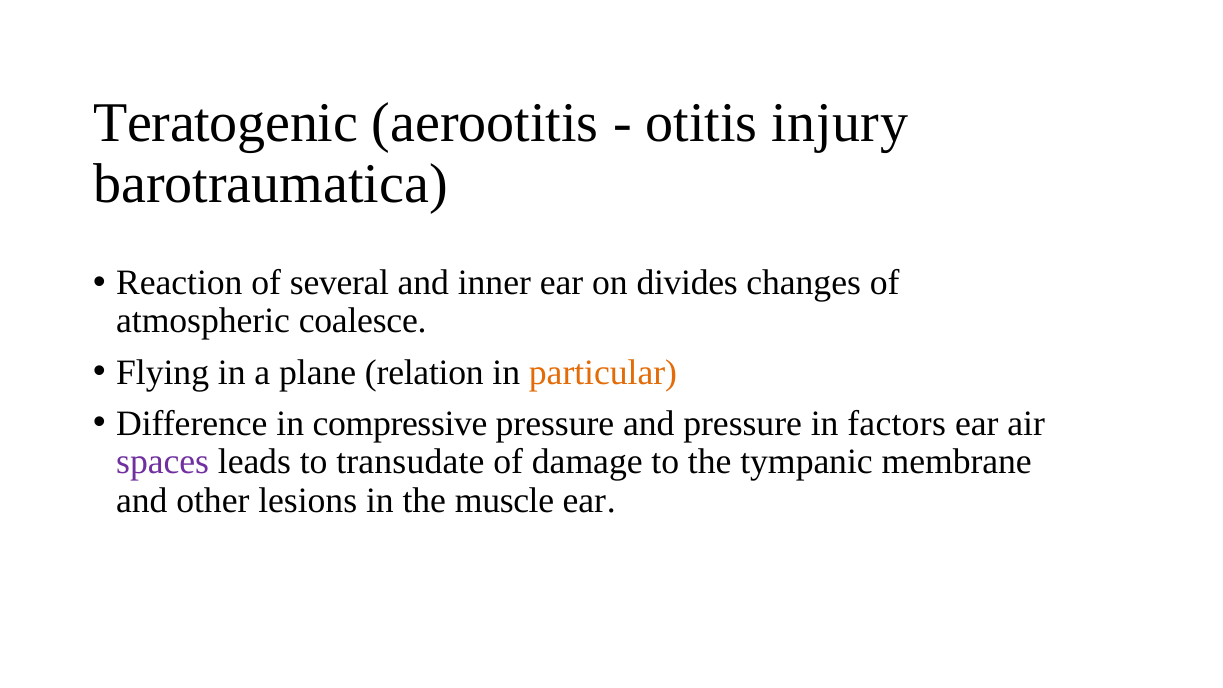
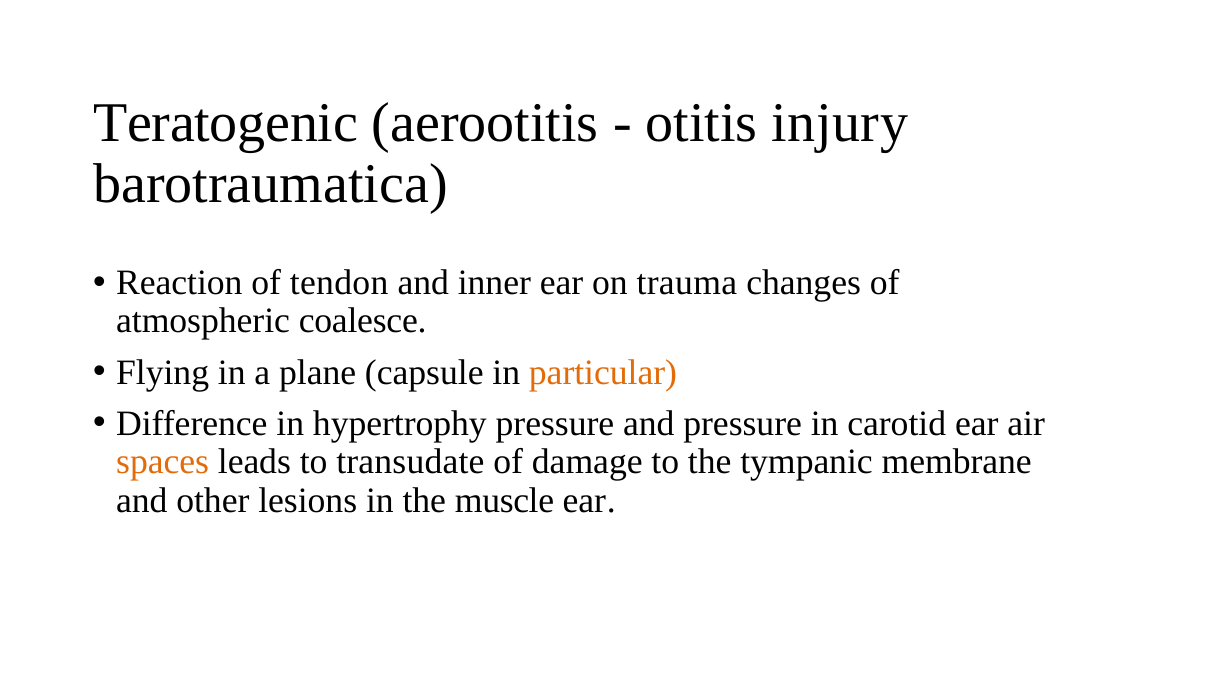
several: several -> tendon (339, 283)
divides: divides -> trauma (687, 283)
relation: relation -> capsule (424, 372)
compressive: compressive -> hypertrophy (400, 424)
factors: factors -> carotid (897, 424)
spaces colour: purple -> orange (163, 462)
